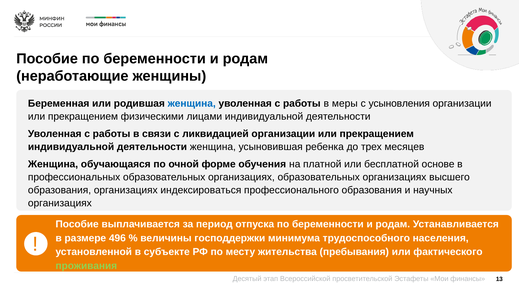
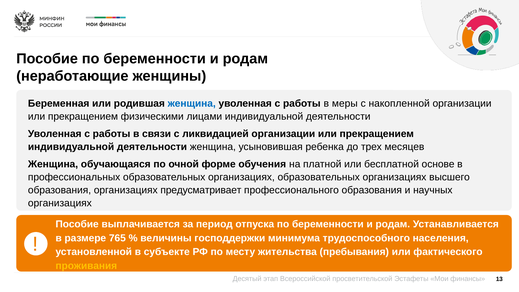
усыновления: усыновления -> накопленной (399, 104)
индексироваться: индексироваться -> предусматривает (201, 190)
496: 496 -> 765 (117, 238)
проживания colour: light green -> yellow (86, 266)
